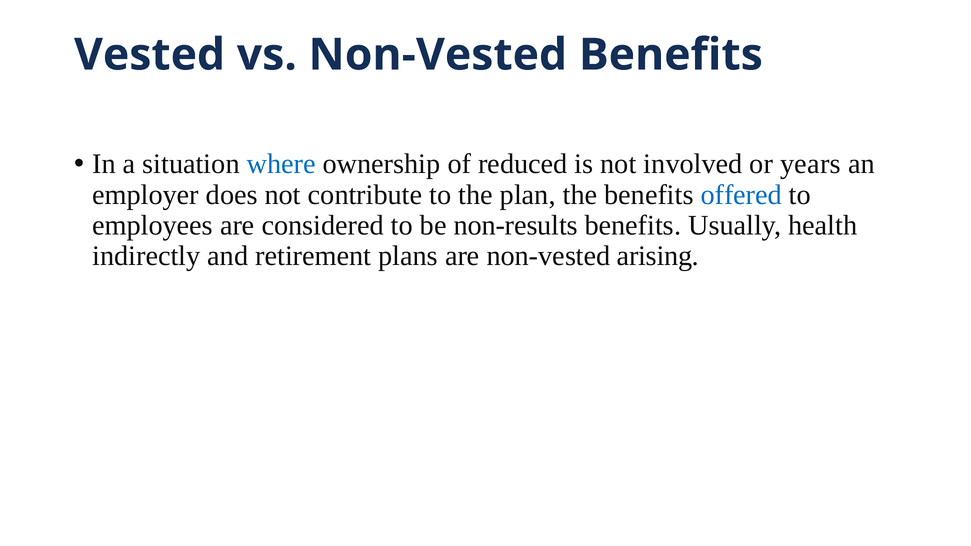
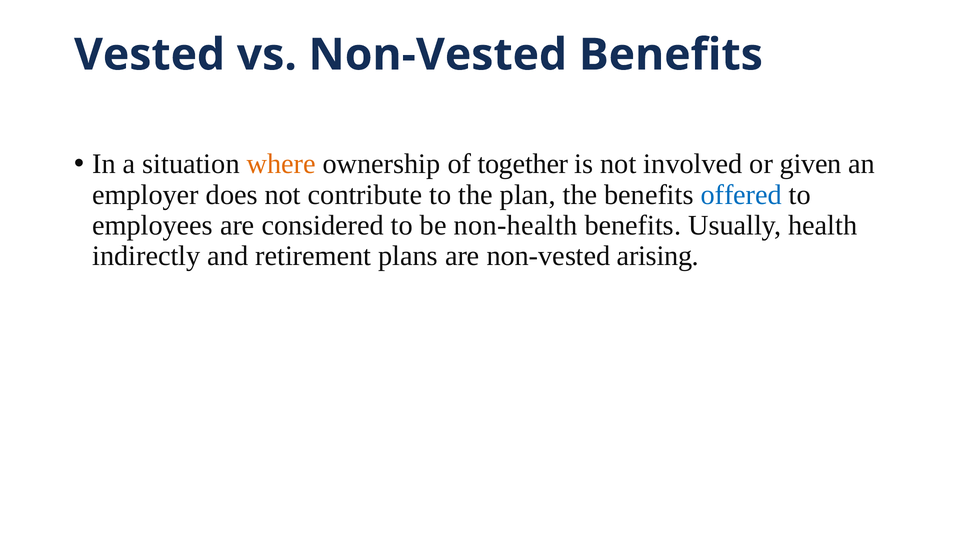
where colour: blue -> orange (281, 164)
reduced: reduced -> together (523, 164)
years: years -> given (811, 164)
non-results: non-results -> non-health (516, 225)
